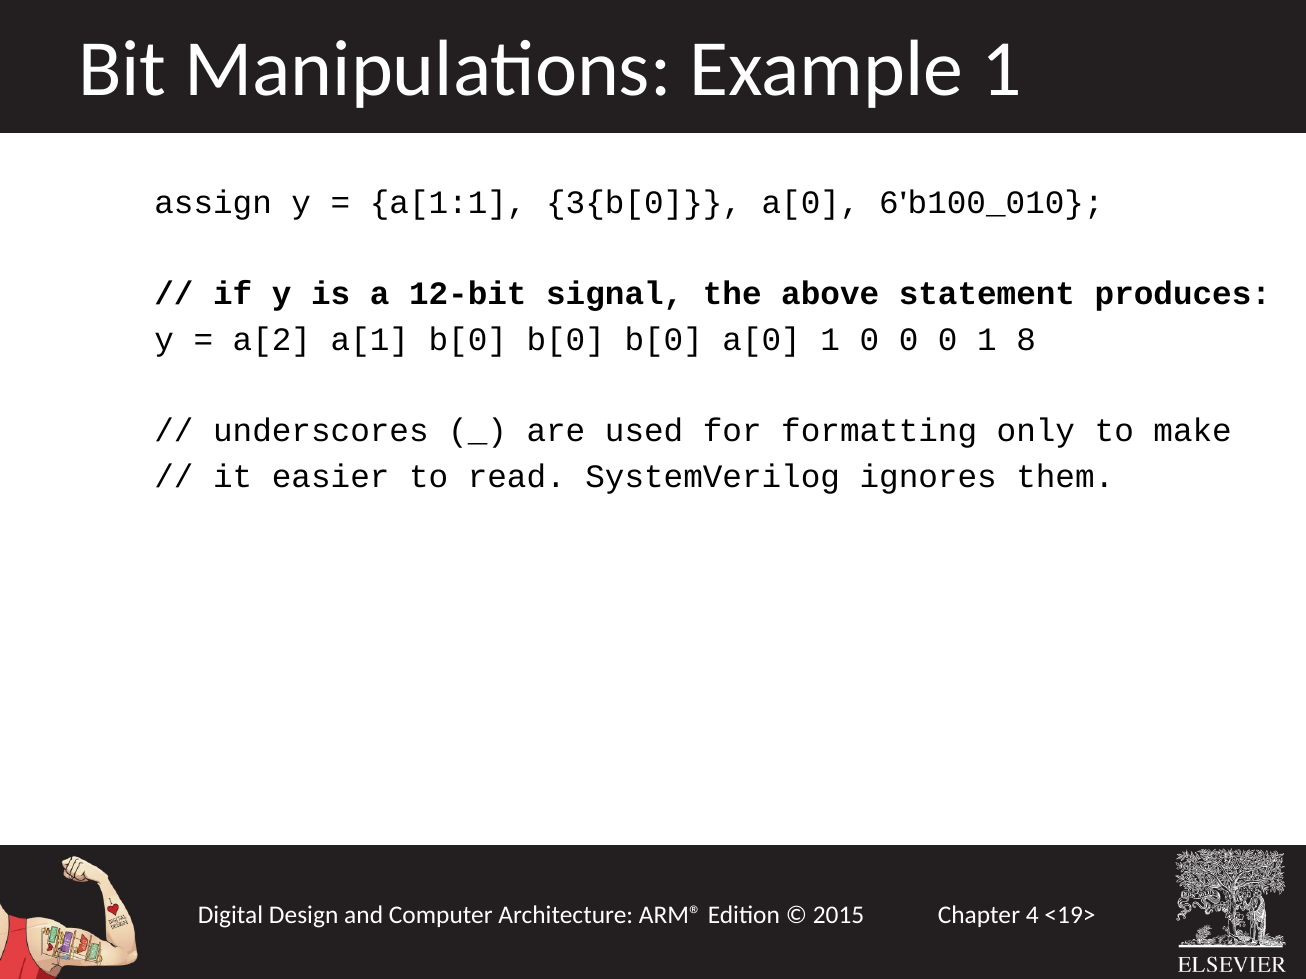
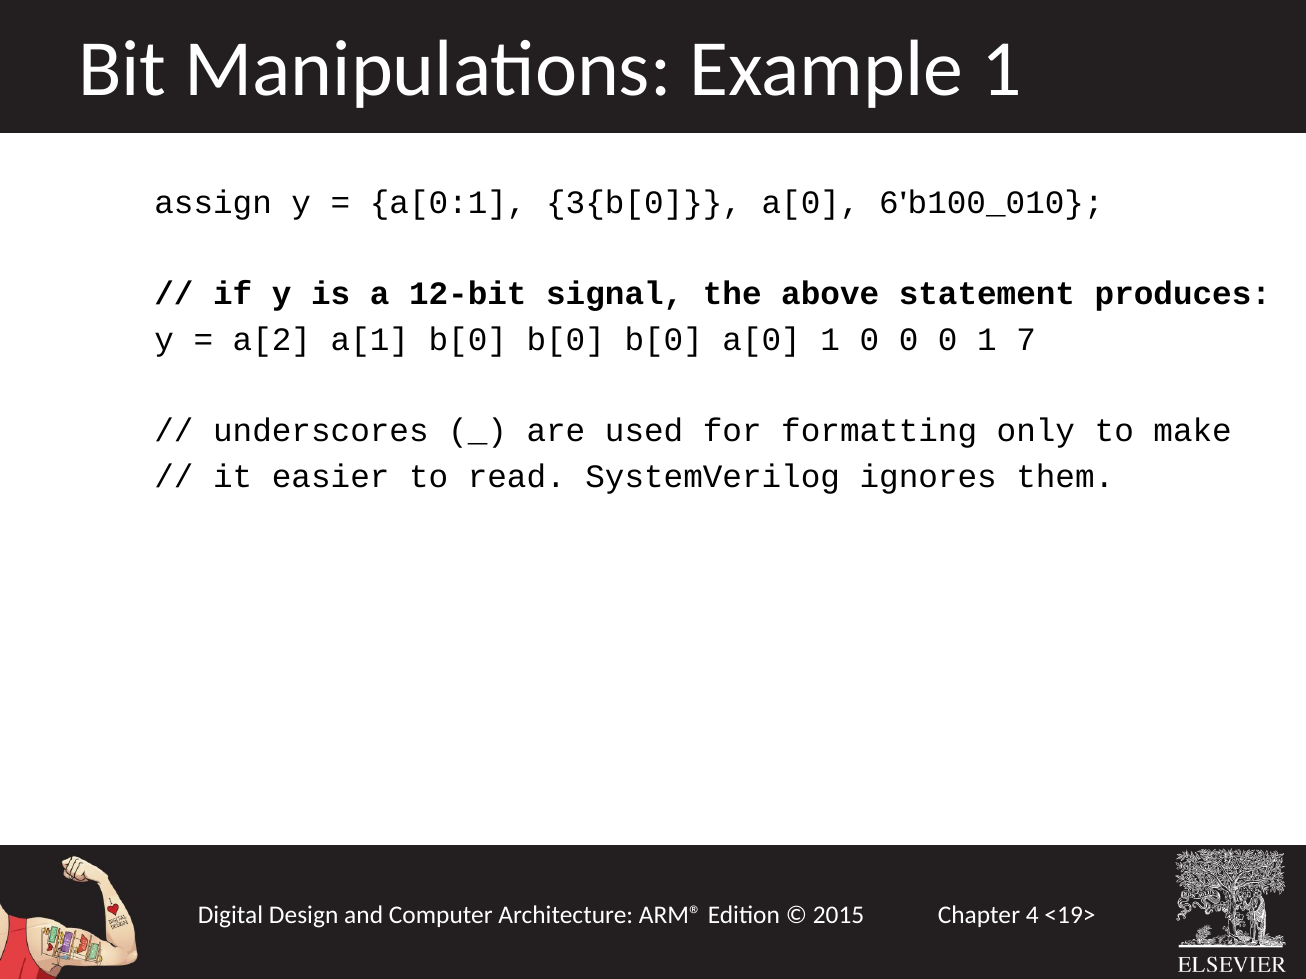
a[1:1: a[1:1 -> a[0:1 (448, 202)
8: 8 -> 7 (1026, 340)
